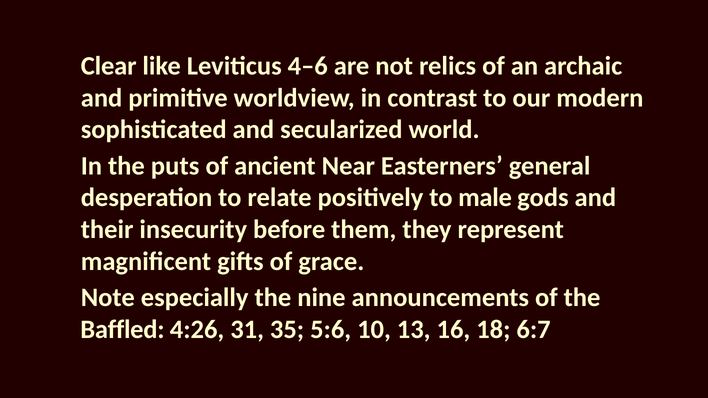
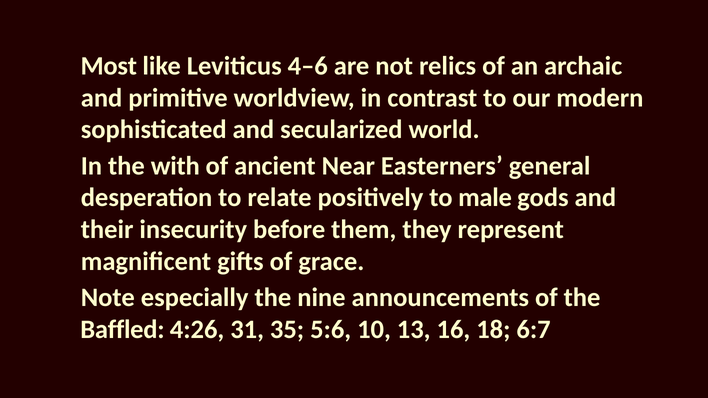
Clear: Clear -> Most (109, 66)
puts: puts -> with (175, 166)
